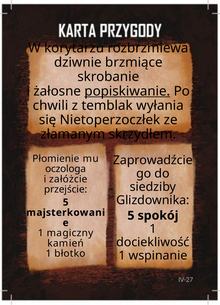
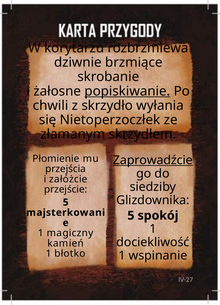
temblak: temblak -> skrzydło (107, 106)
Zaprowadźcie underline: none -> present (153, 161)
oczologa: oczologa -> przejścia (66, 169)
